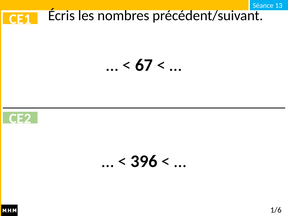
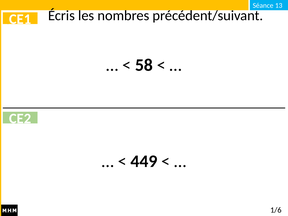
67: 67 -> 58 (144, 65)
396: 396 -> 449 (144, 161)
